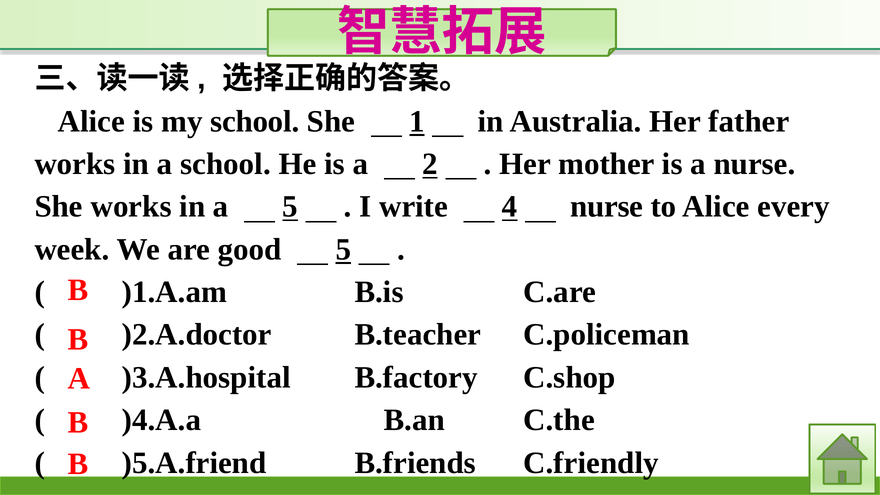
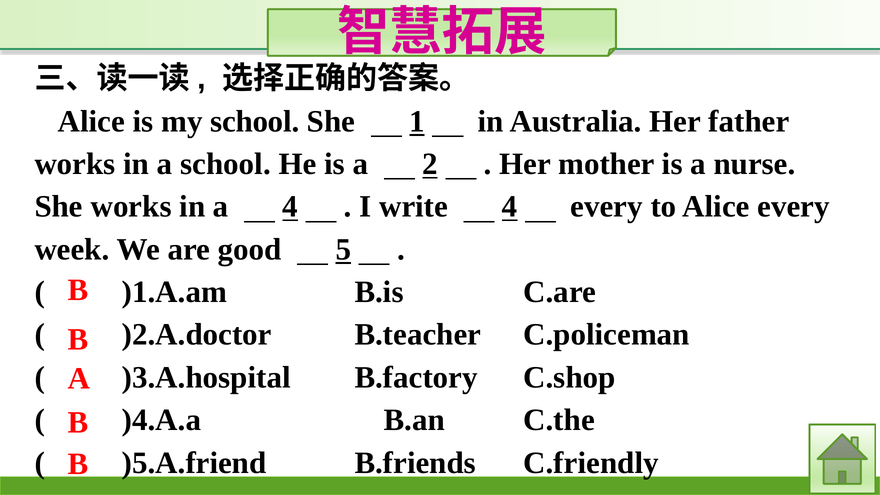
a 5: 5 -> 4 (290, 207)
4 nurse: nurse -> every (607, 207)
